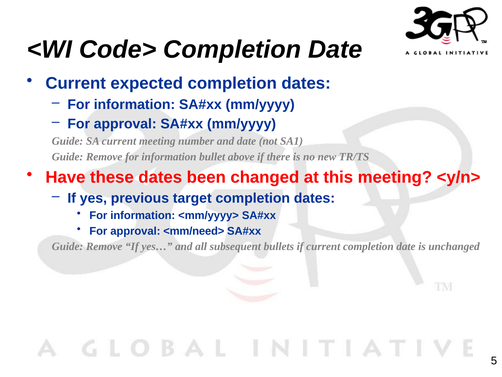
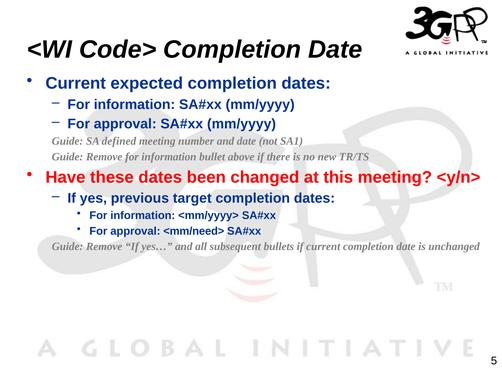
SA current: current -> defined (119, 141)
